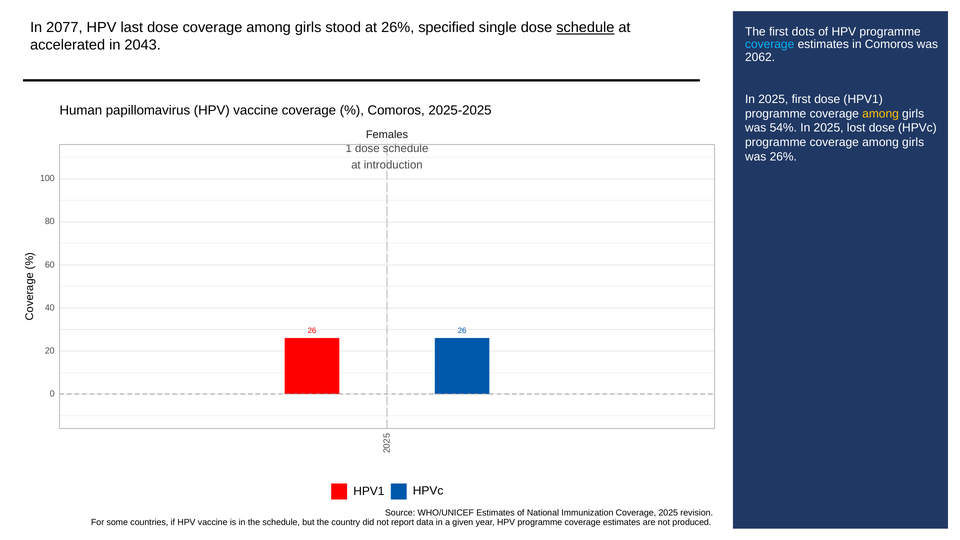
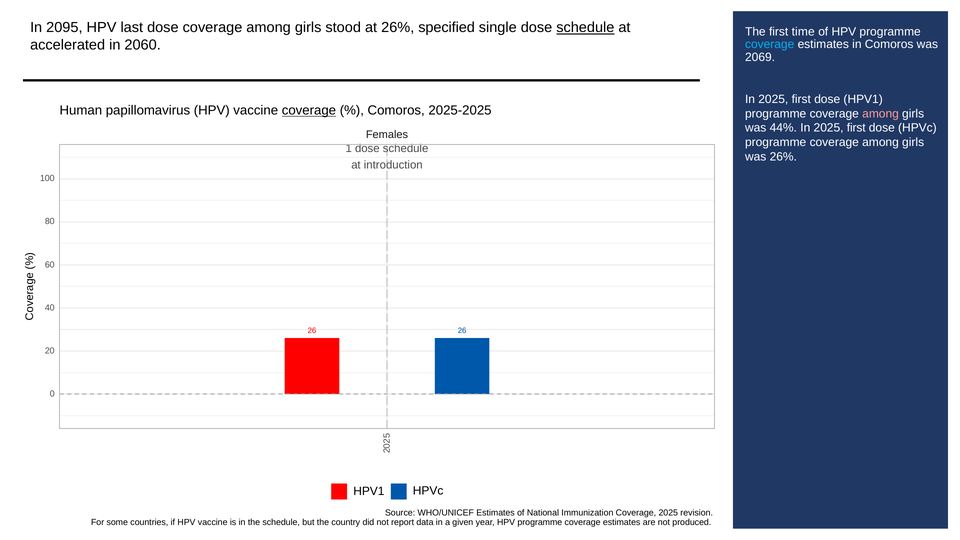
2077: 2077 -> 2095 (64, 28)
dots: dots -> time (803, 32)
2043: 2043 -> 2060 (143, 45)
2062: 2062 -> 2069 (760, 57)
coverage underline: none -> present (309, 111)
among colour: yellow -> pink (881, 114)
54%: 54% -> 44% (783, 128)
lost: lost -> first (856, 128)
